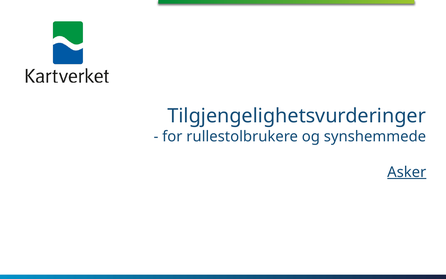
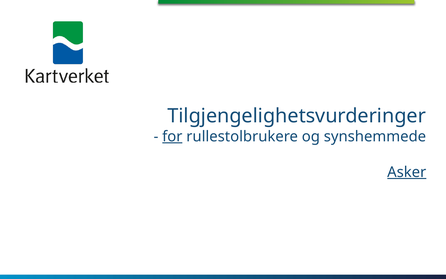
for underline: none -> present (172, 136)
